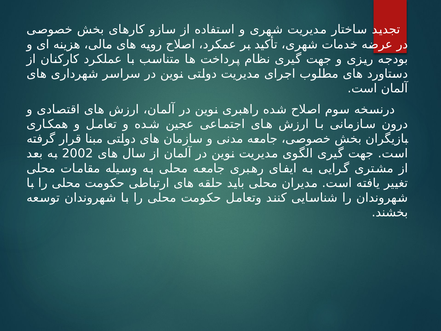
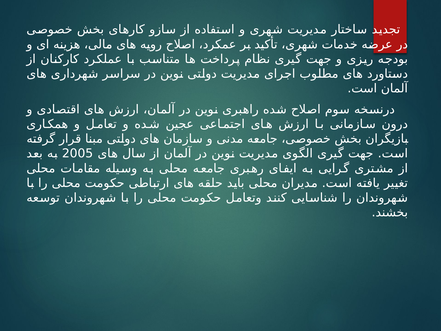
2002: 2002 -> 2005 (78, 153)
